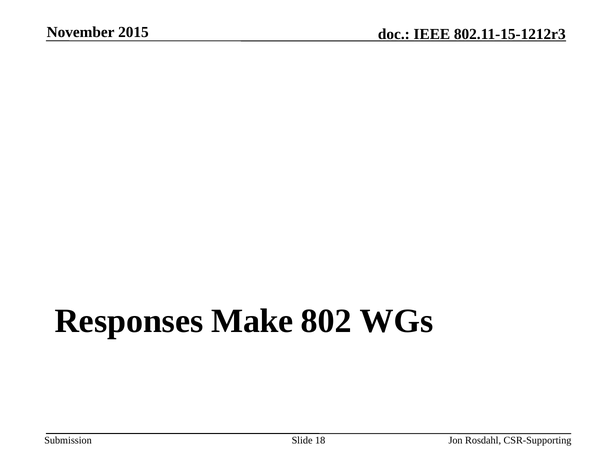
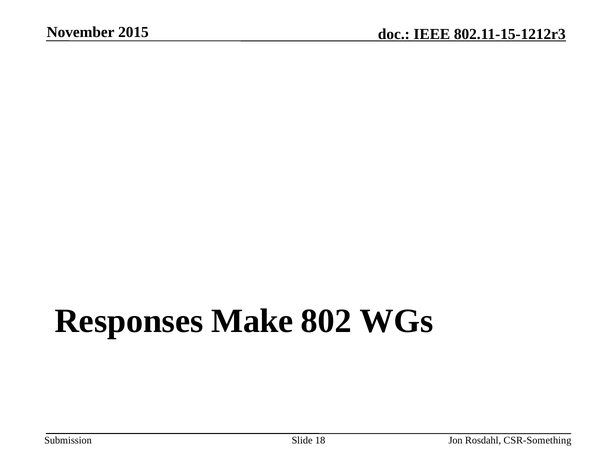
CSR-Supporting: CSR-Supporting -> CSR-Something (537, 440)
